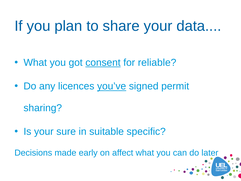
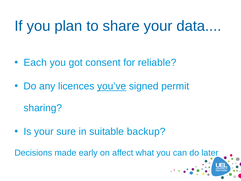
What: What -> Each (35, 63)
consent underline: present -> none (103, 63)
specific: specific -> backup (146, 131)
